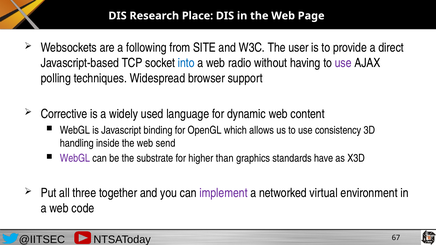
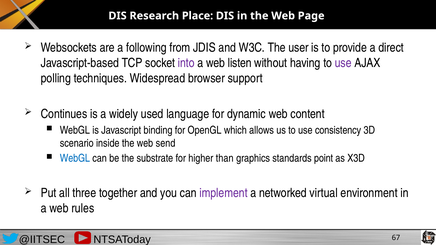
SITE: SITE -> JDIS (204, 48)
into colour: blue -> purple (186, 63)
radio: radio -> listen (240, 63)
Corrective: Corrective -> Continues (64, 114)
handling: handling -> scenario (77, 143)
WebGL colour: purple -> blue (75, 159)
have: have -> point (324, 159)
code: code -> rules (83, 208)
